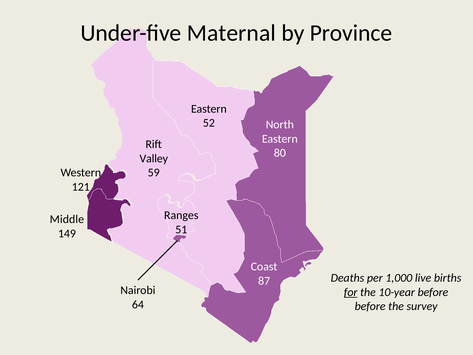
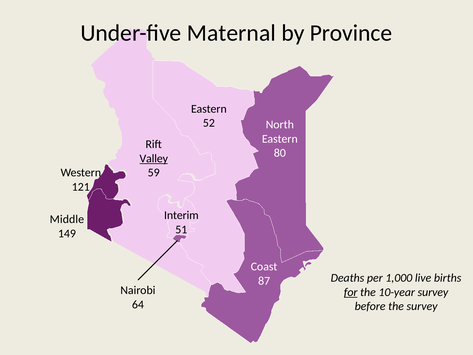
Valley underline: none -> present (154, 158)
Ranges: Ranges -> Interim (181, 215)
10-year before: before -> survey (433, 292)
